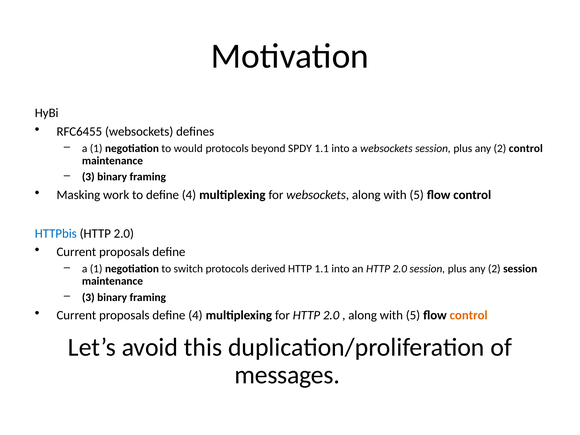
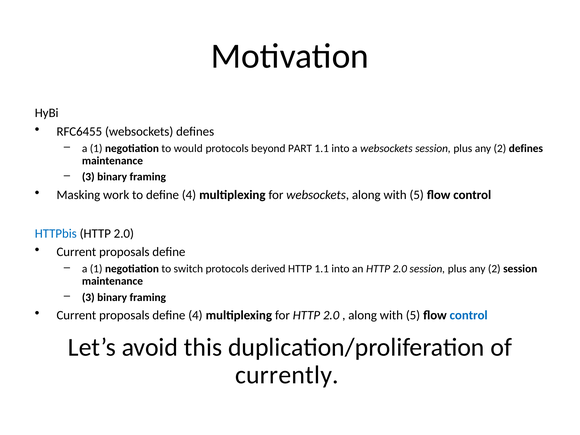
SPDY: SPDY -> PART (300, 148)
2 control: control -> defines (526, 148)
control colour: orange -> blue (469, 315)
messages: messages -> currently (287, 375)
